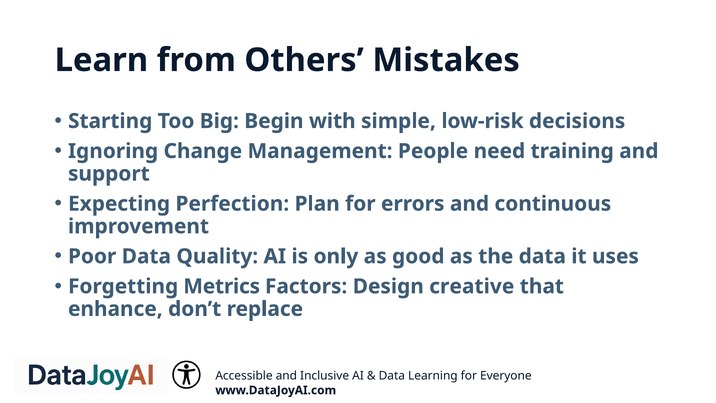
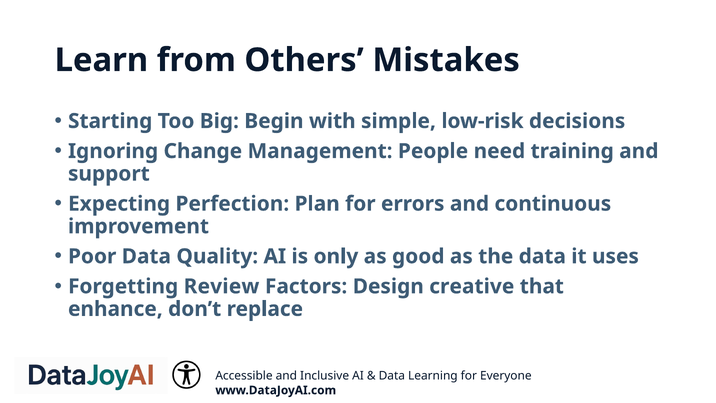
Metrics: Metrics -> Review (221, 286)
